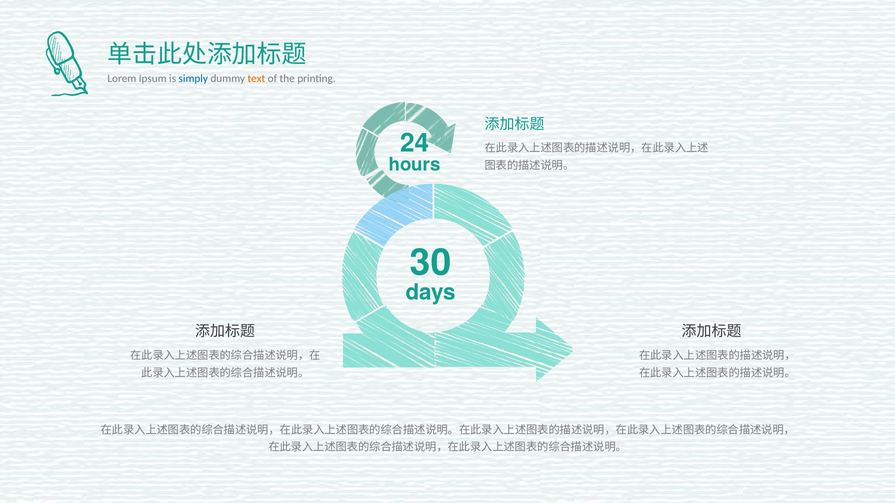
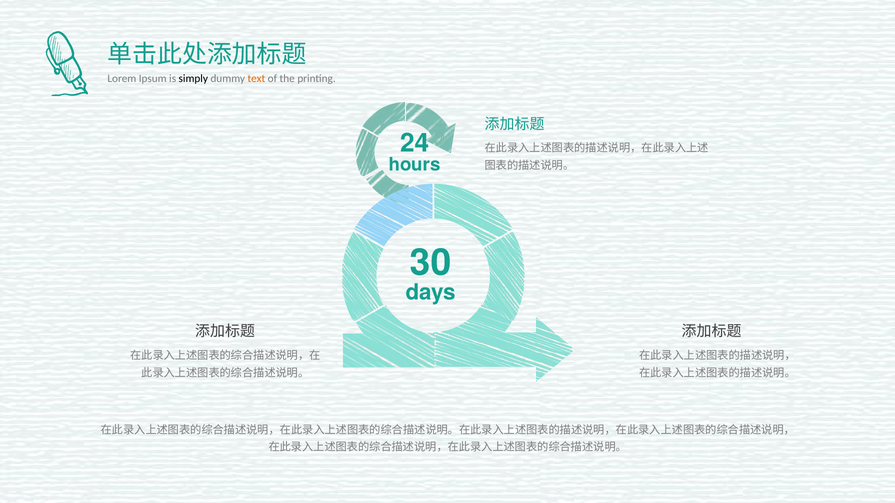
simply colour: blue -> black (193, 79)
